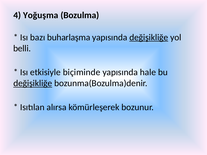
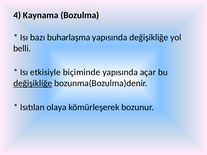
Yoğuşma: Yoğuşma -> Kaynama (41, 15)
değişikliğe underline: present -> none (149, 37)
hale: hale -> açar (148, 72)
alırsa: alırsa -> olaya (57, 107)
